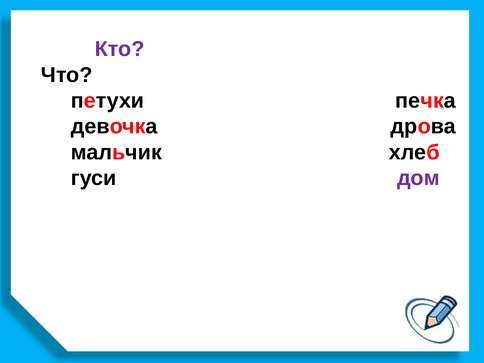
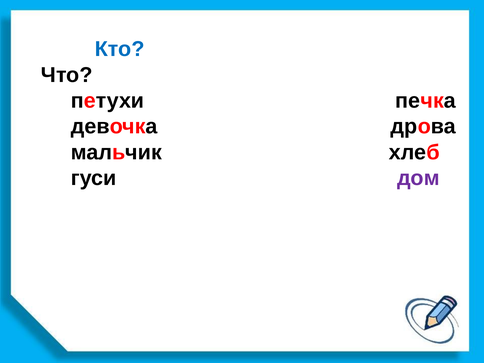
Кто colour: purple -> blue (120, 49)
